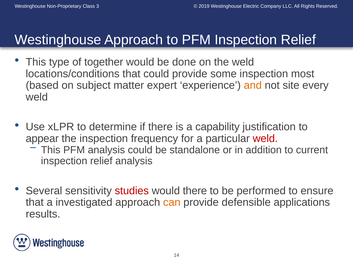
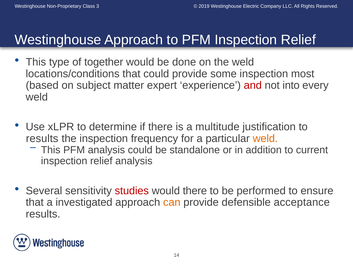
and colour: orange -> red (253, 85)
site: site -> into (291, 85)
capability: capability -> multitude (217, 127)
appear: appear -> results (42, 138)
weld colour: red -> orange (265, 138)
applications: applications -> acceptance (302, 202)
